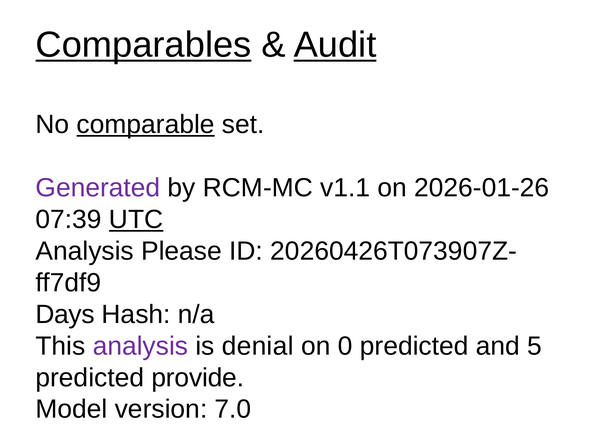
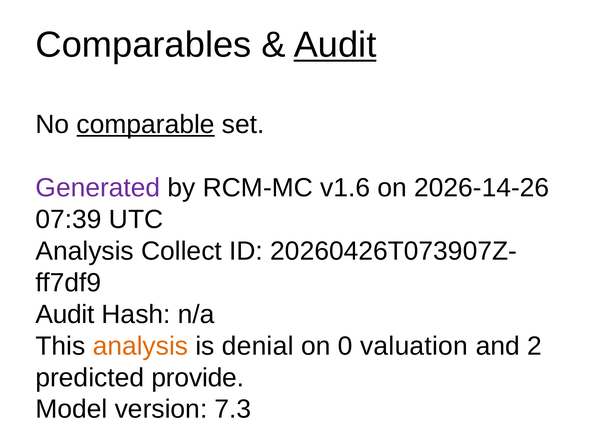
Comparables underline: present -> none (143, 45)
v1.1: v1.1 -> v1.6 (345, 188)
2026-01-26: 2026-01-26 -> 2026-14-26 (482, 188)
UTC underline: present -> none (136, 220)
Please: Please -> Collect (182, 251)
Days: Days -> Audit (65, 315)
analysis colour: purple -> orange (140, 346)
0 predicted: predicted -> valuation (414, 346)
5: 5 -> 2 (535, 346)
7.0: 7.0 -> 7.3 (233, 410)
